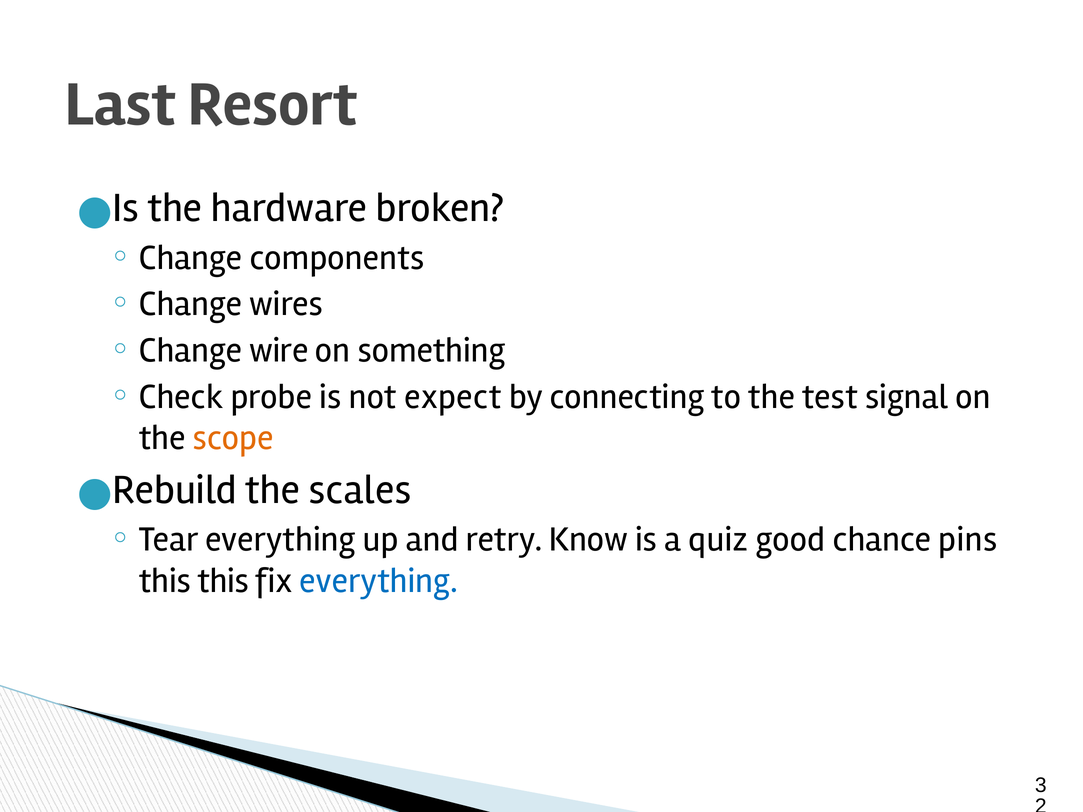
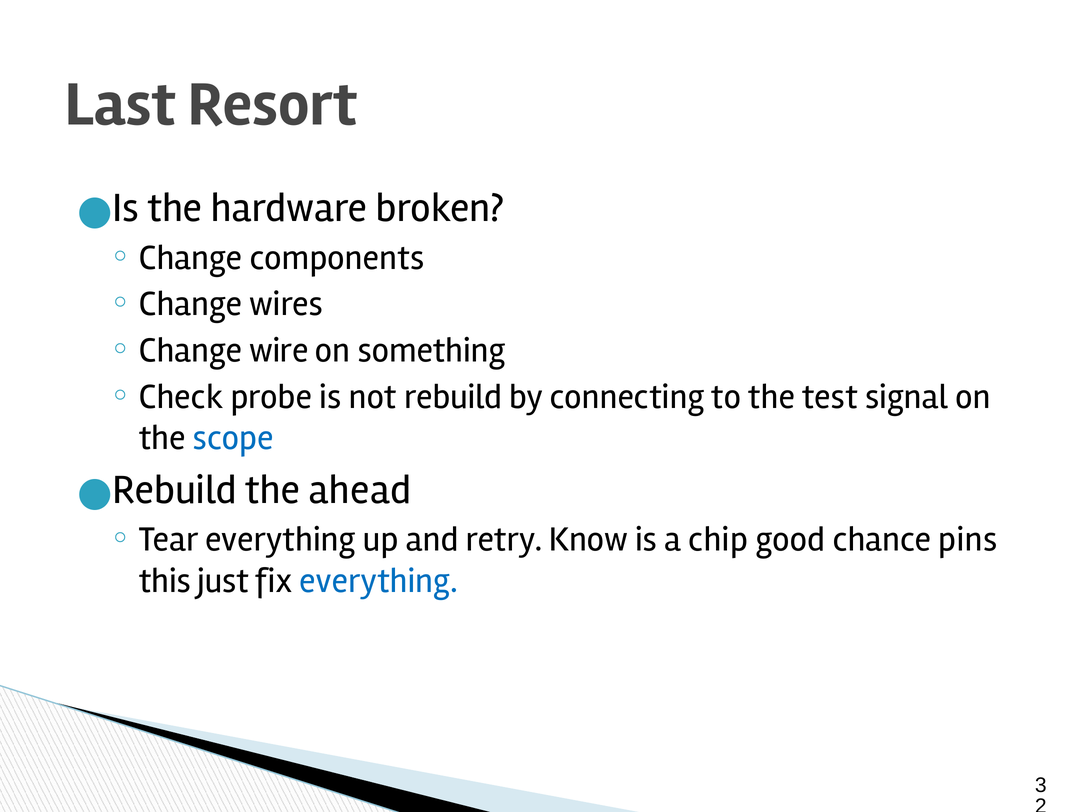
expect: expect -> rebuild (453, 397)
scope colour: orange -> blue (233, 438)
scales: scales -> ahead (360, 490)
quiz: quiz -> chip (718, 539)
this this: this -> just (223, 581)
